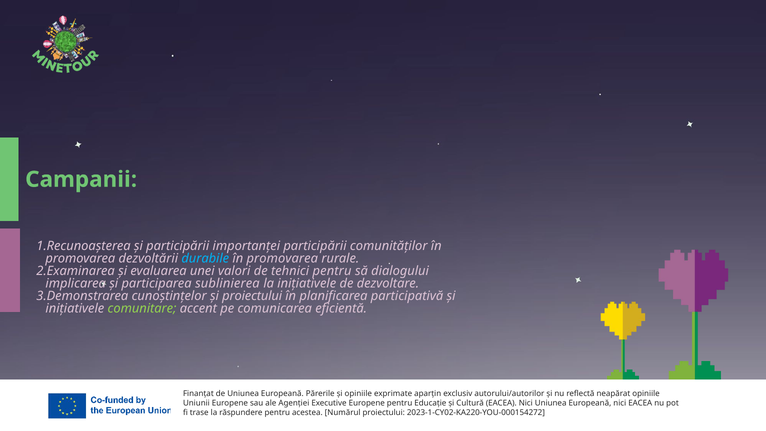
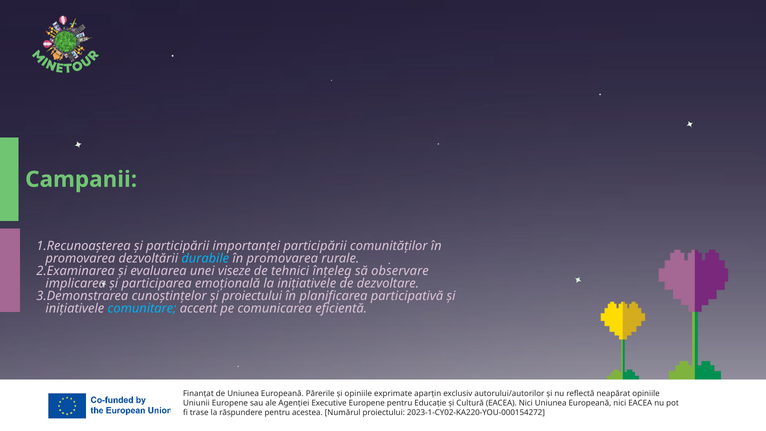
valori: valori -> viseze (234, 271)
tehnici pentru: pentru -> înțeleg (332, 271)
dialogului: dialogului -> observare (400, 271)
sublinierea: sublinierea -> emoțională (227, 284)
comunitare colour: light green -> light blue (142, 309)
